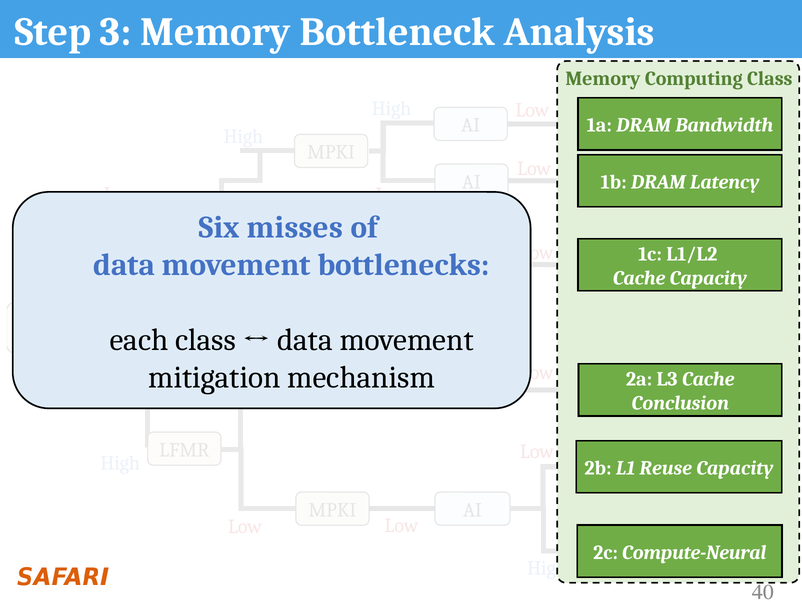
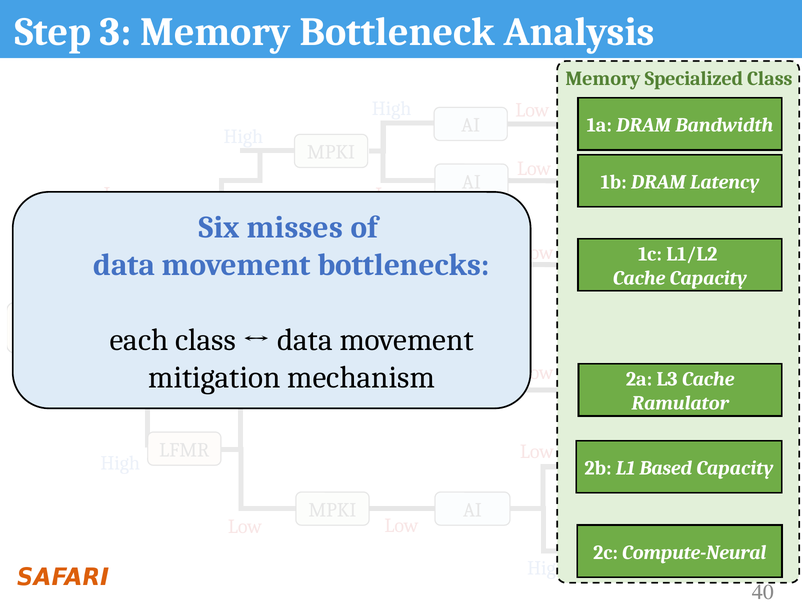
Computing: Computing -> Specialized (694, 78)
Conclusion: Conclusion -> Ramulator (680, 403)
Reuse: Reuse -> Based (666, 468)
